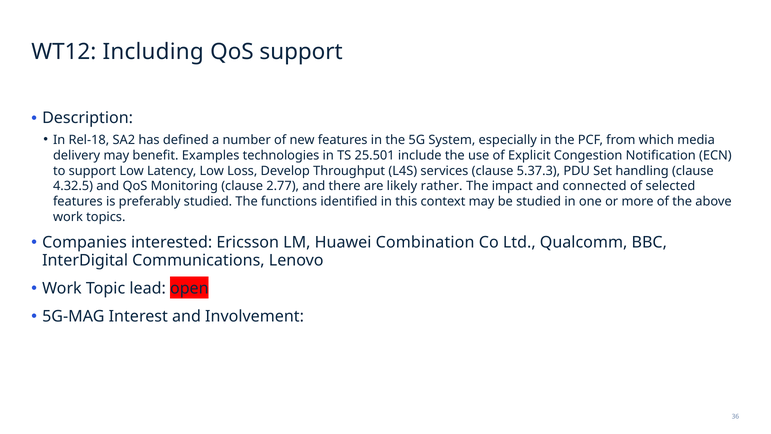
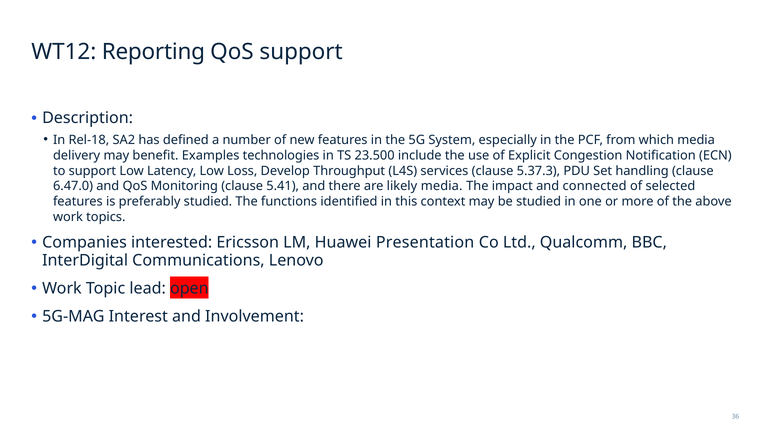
Including: Including -> Reporting (153, 52)
25.501: 25.501 -> 23.500 (375, 155)
4.32.5: 4.32.5 -> 6.47.0 (73, 186)
2.77: 2.77 -> 5.41 (283, 186)
likely rather: rather -> media (442, 186)
Combination: Combination -> Presentation (425, 242)
